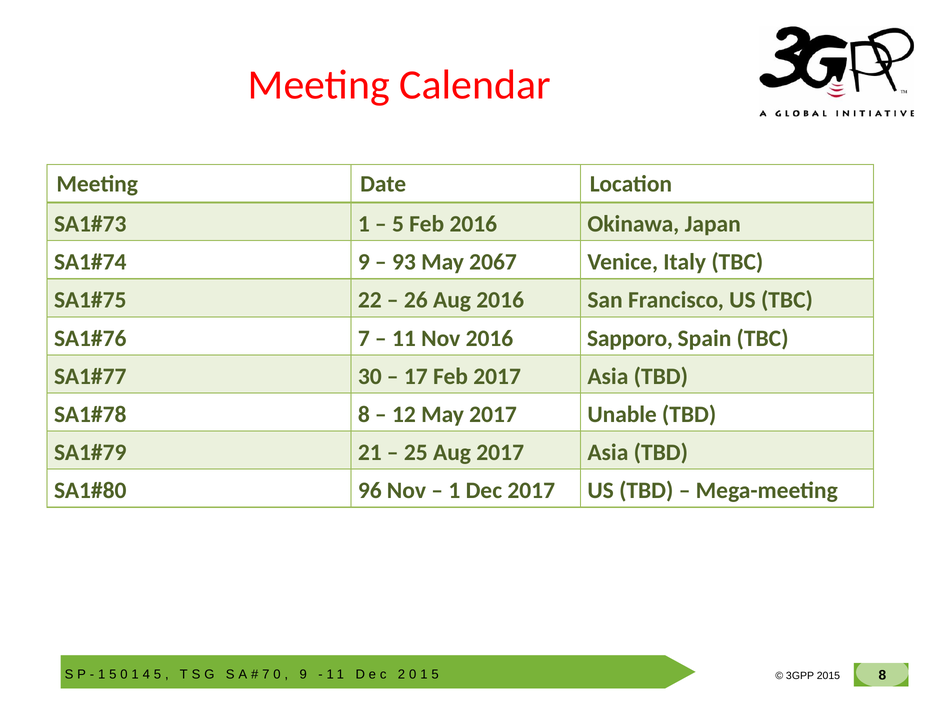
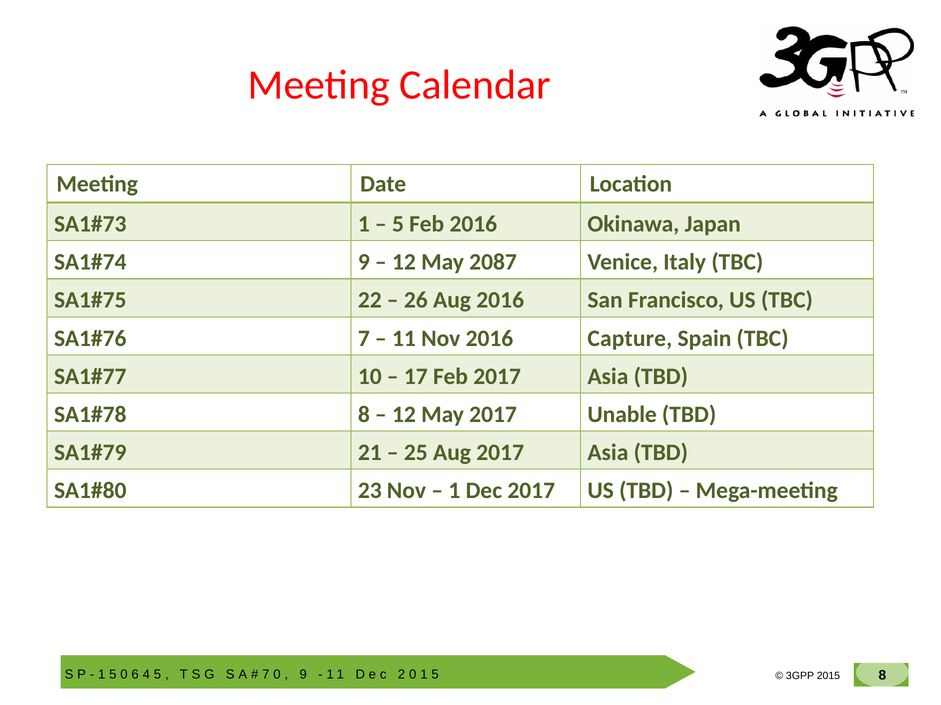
93: 93 -> 12 (404, 262)
2067: 2067 -> 2087 (493, 262)
Sapporo: Sapporo -> Capture (630, 339)
30: 30 -> 10 (370, 377)
96: 96 -> 23 (370, 491)
1: 1 -> 6 (135, 675)
